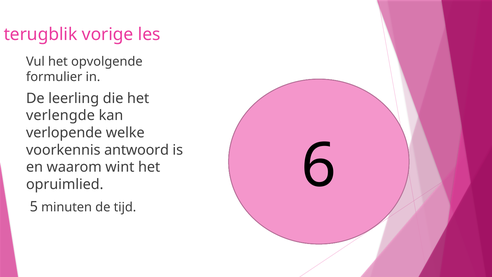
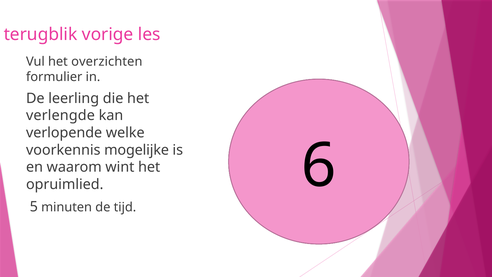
opvolgende: opvolgende -> overzichten (107, 61)
antwoord: antwoord -> mogelijke (137, 150)
